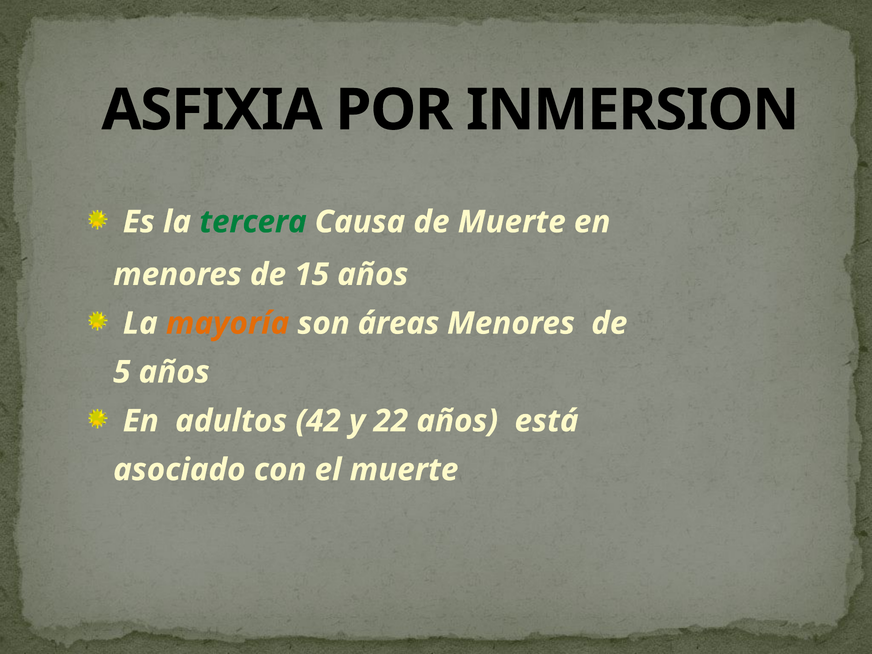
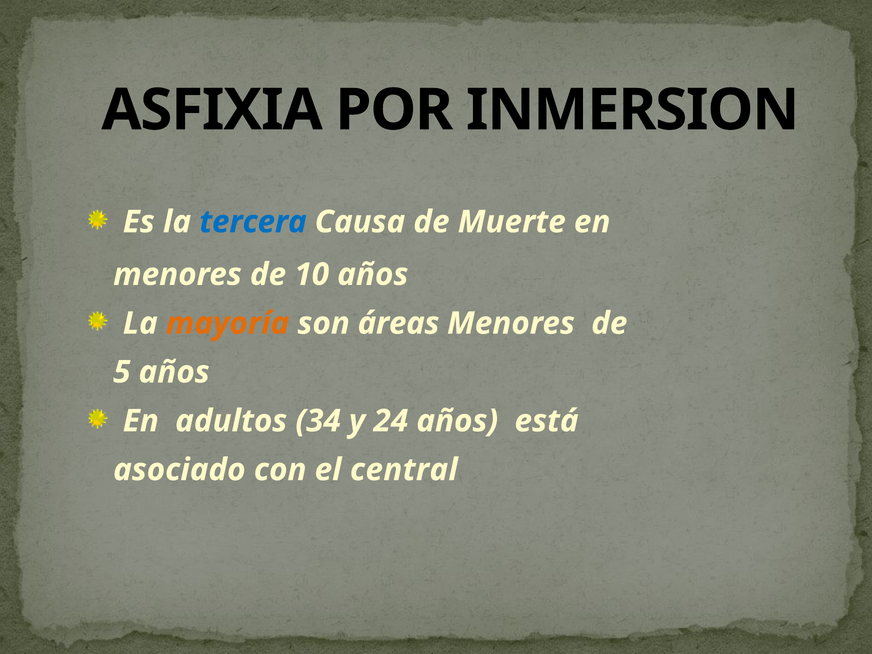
tercera colour: green -> blue (253, 222)
15: 15 -> 10 (312, 275)
42: 42 -> 34 (318, 421)
22: 22 -> 24 (391, 421)
el muerte: muerte -> central (404, 470)
